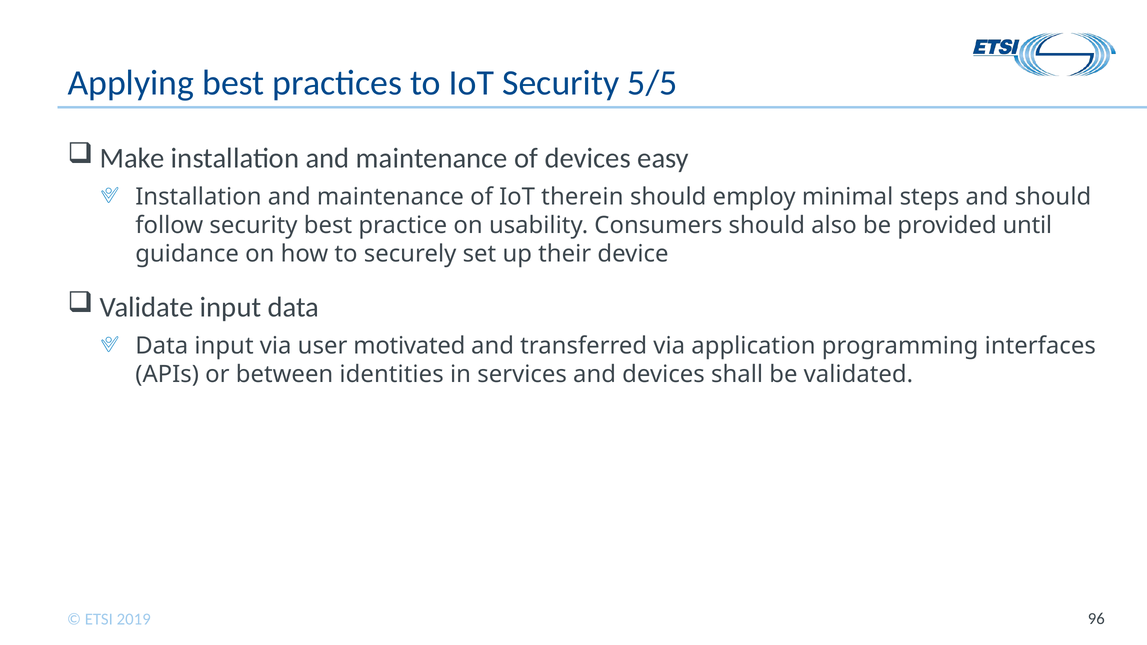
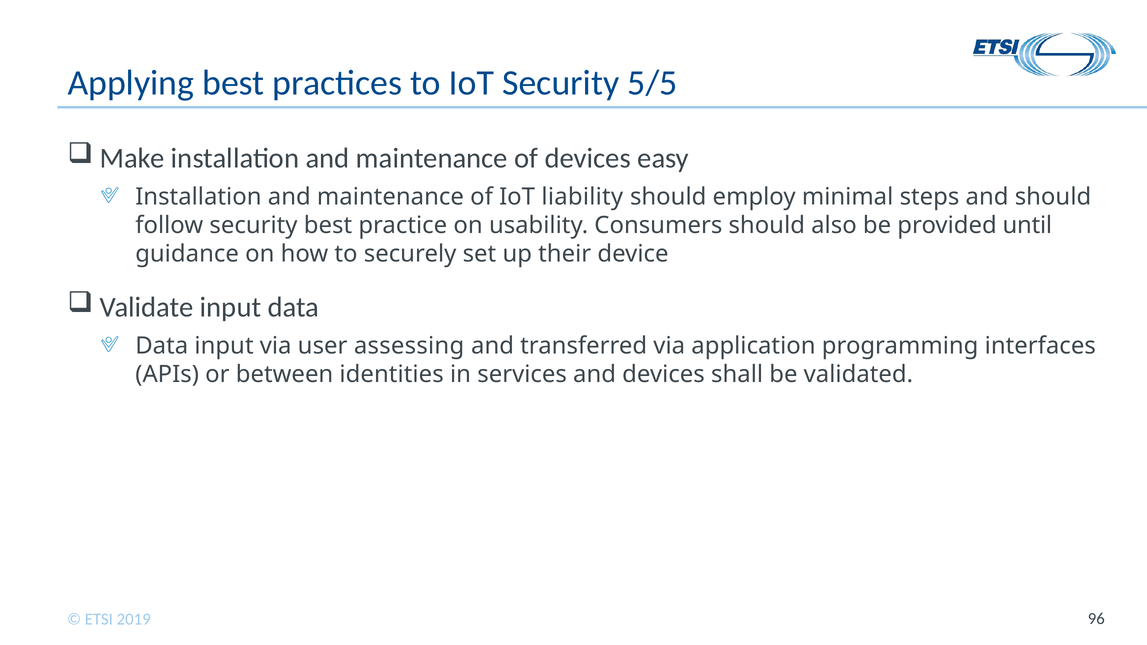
therein: therein -> liability (582, 197)
motivated: motivated -> assessing (409, 346)
